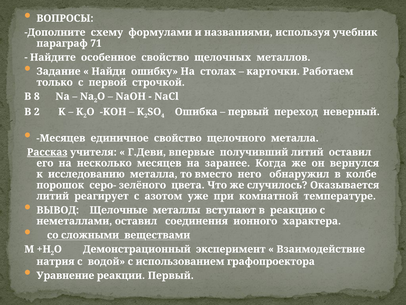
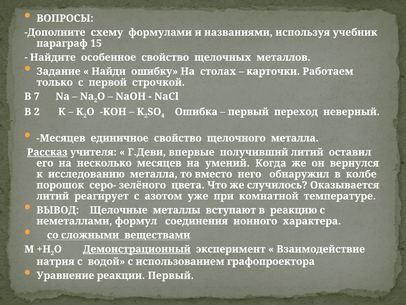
71: 71 -> 15 (96, 43)
8: 8 -> 7 (37, 96)
заранее: заранее -> умений (227, 163)
неметаллами оставил: оставил -> формул (136, 221)
Демонстрационный underline: none -> present (137, 249)
